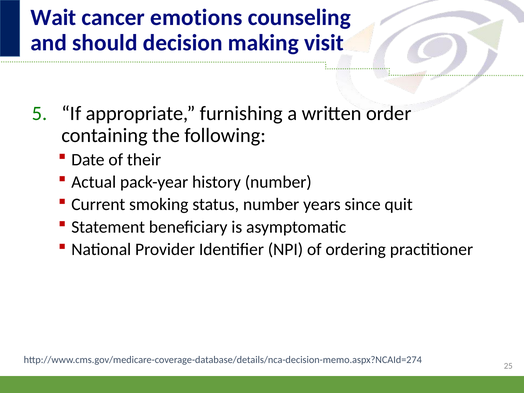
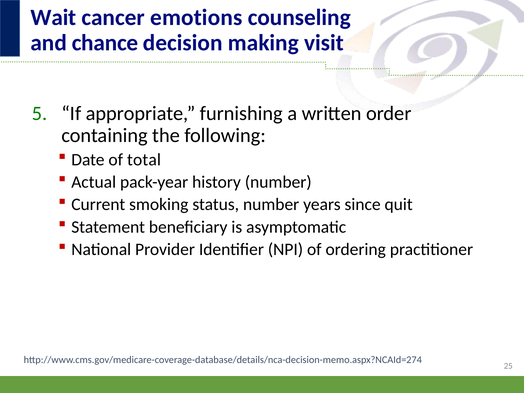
should: should -> chance (105, 43)
their: their -> total (144, 160)
